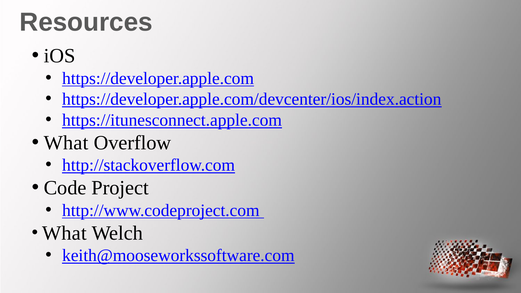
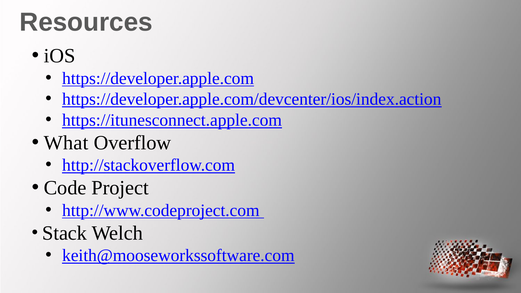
What: What -> Stack (65, 233)
